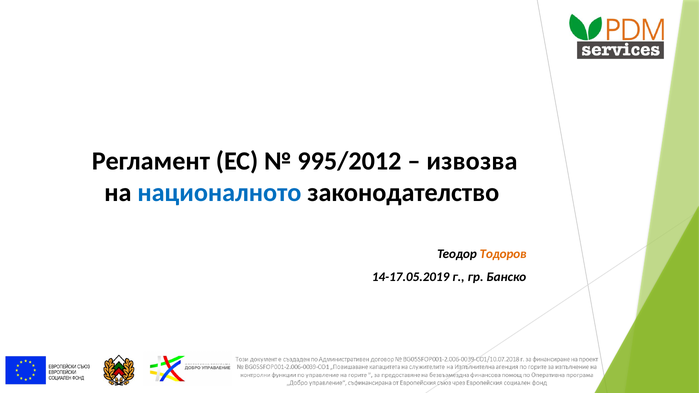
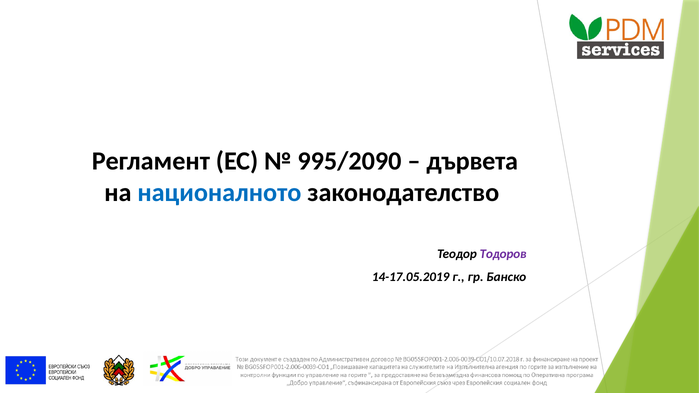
995/2012: 995/2012 -> 995/2090 (349, 161)
извозва: извозва -> дървета (472, 161)
Тодоров colour: orange -> purple (503, 254)
